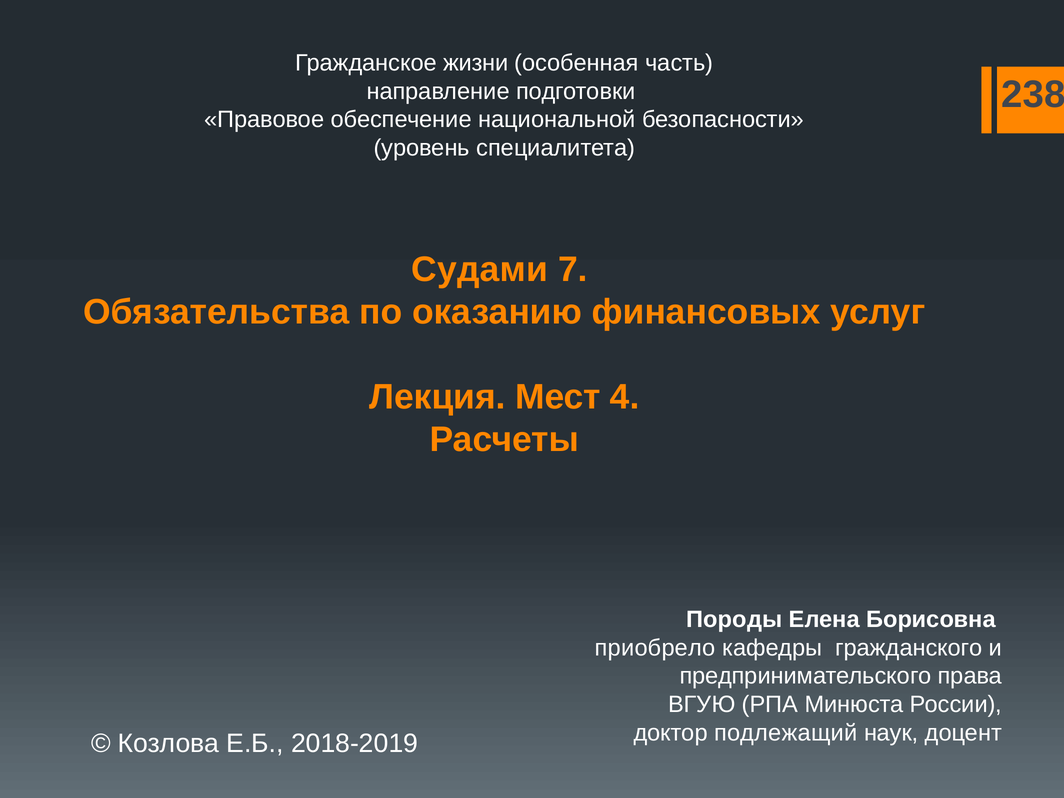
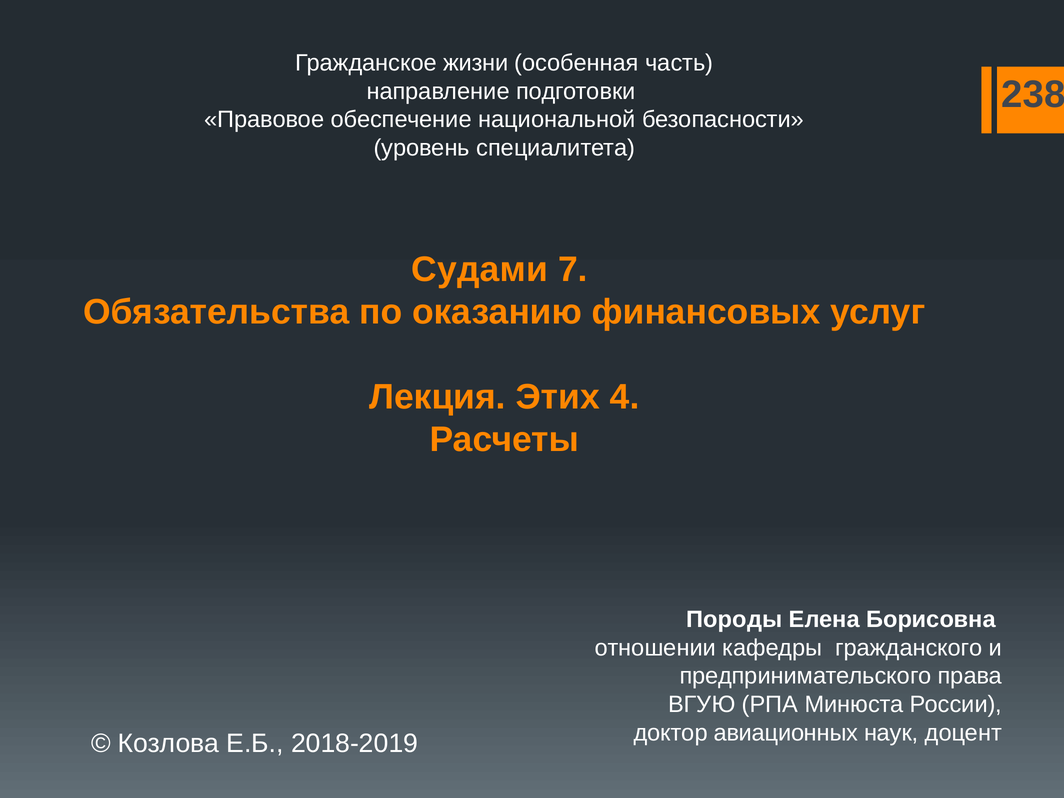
Мест: Мест -> Этих (558, 397)
приобрело: приобрело -> отношении (655, 648)
подлежащий: подлежащий -> авиационных (786, 733)
